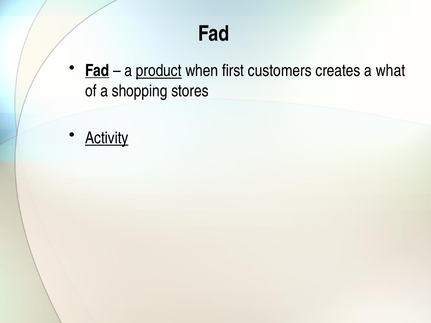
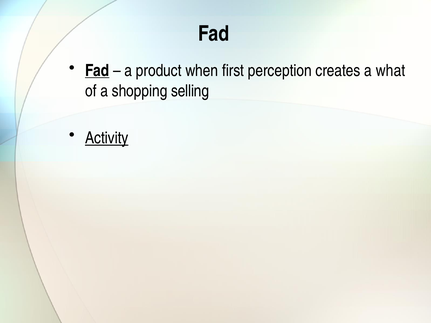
product underline: present -> none (159, 71)
customers: customers -> perception (280, 71)
stores: stores -> selling (190, 91)
